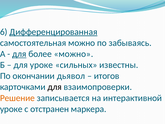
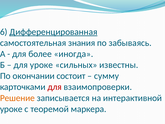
самостоятельная можно: можно -> знания (82, 43)
для underline: present -> none (19, 54)
более можно: можно -> иногда (74, 54)
дьявол: дьявол -> состоит (71, 76)
итогов: итогов -> сумму (107, 76)
для colour: black -> red (55, 87)
отстранен: отстранен -> теоремой (50, 109)
